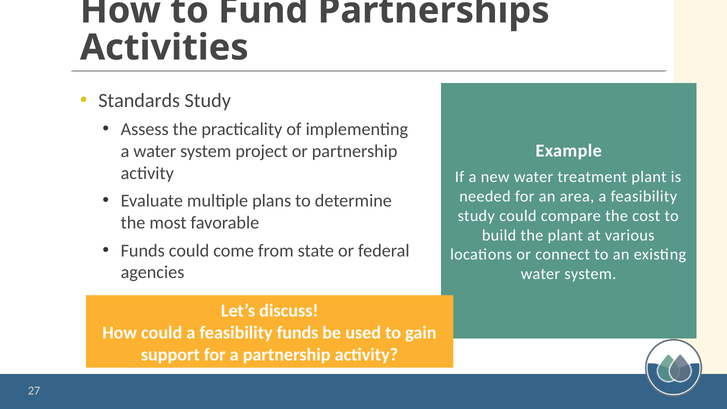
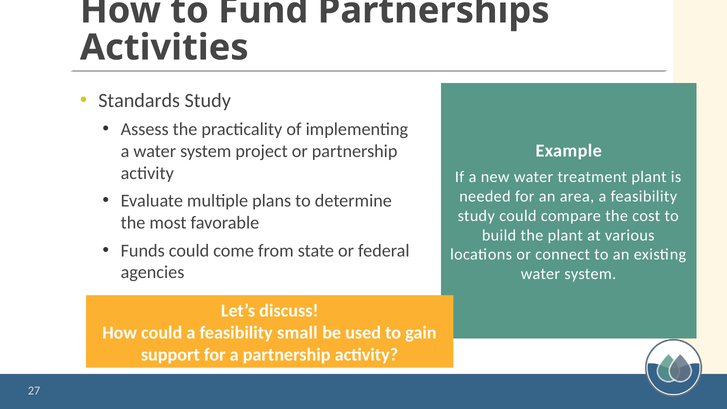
feasibility funds: funds -> small (297, 333)
